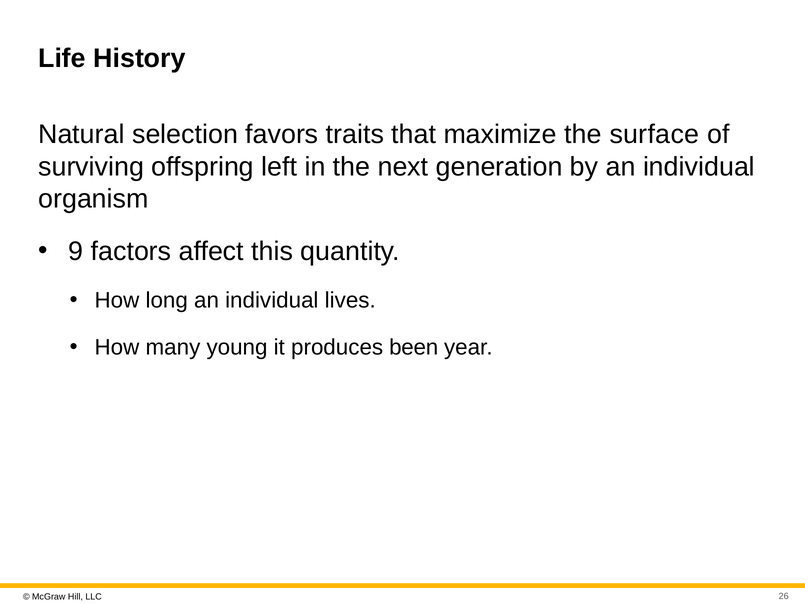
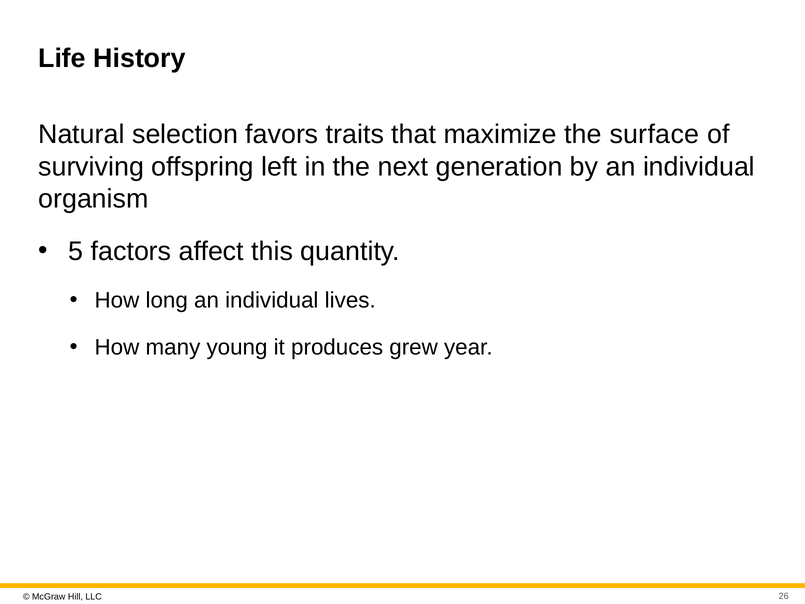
9: 9 -> 5 (76, 251)
been: been -> grew (414, 347)
